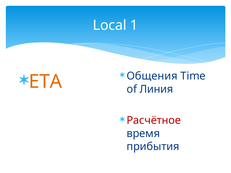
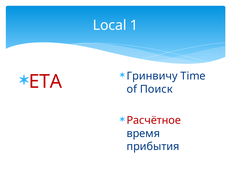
Общения: Общения -> Гринвичу (152, 76)
ETA colour: orange -> red (45, 82)
Линия: Линия -> Поиск (156, 89)
